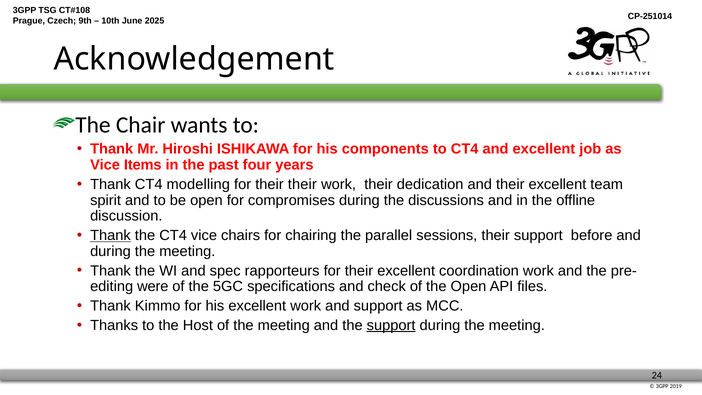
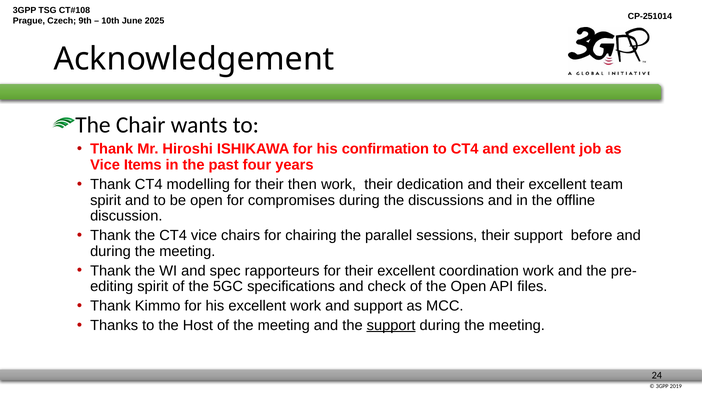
components: components -> confirmation (385, 149)
their their: their -> then (302, 184)
Thank underline: present -> none (110, 235)
were: were -> spirit (153, 286)
